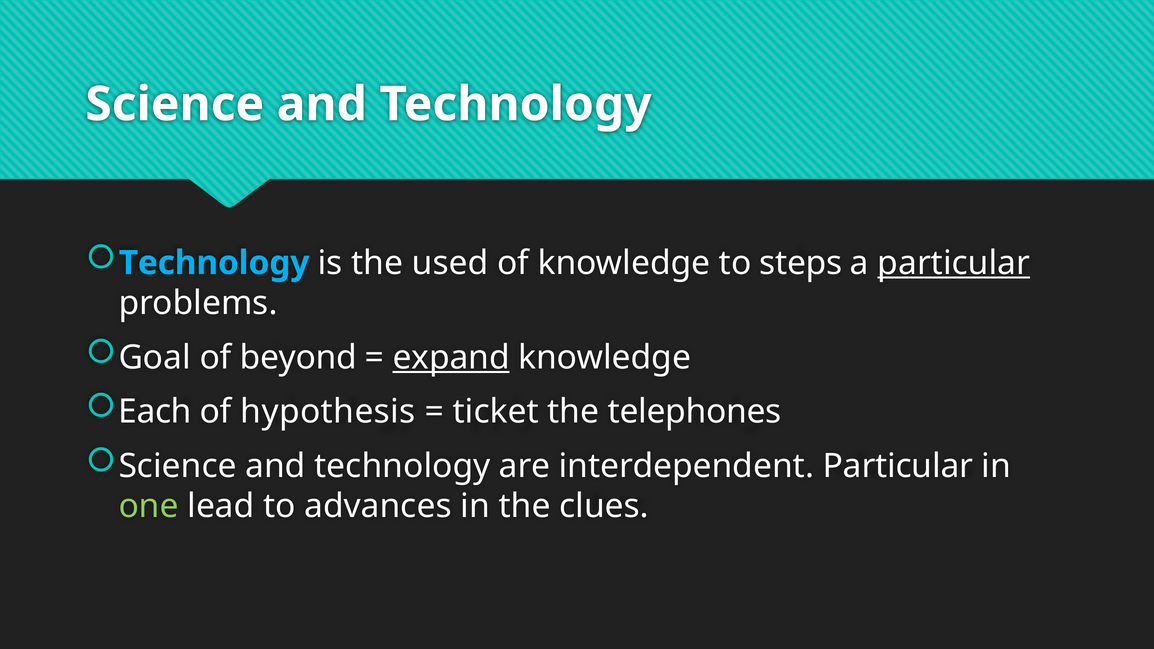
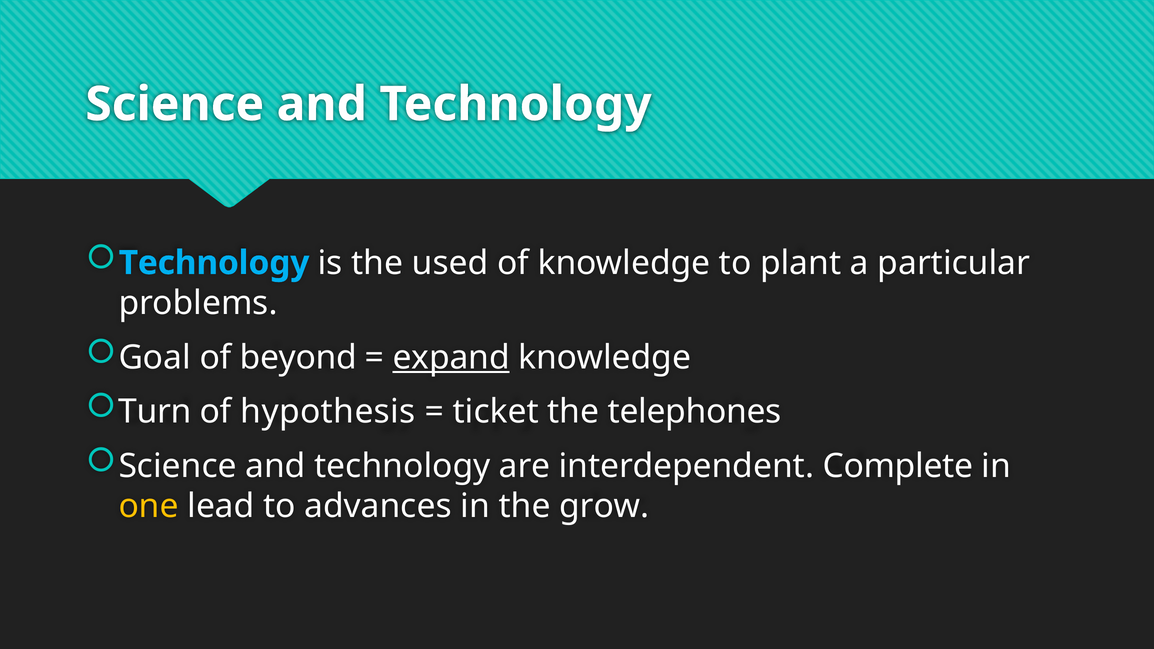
steps: steps -> plant (801, 263)
particular underline: present -> none (954, 263)
Each: Each -> Turn (155, 412)
interdependent Particular: Particular -> Complete (898, 466)
one colour: light green -> yellow (149, 506)
clues: clues -> grow (604, 506)
